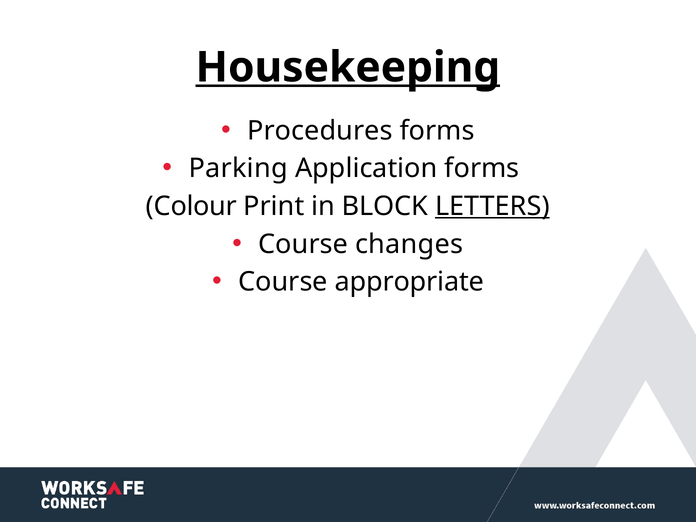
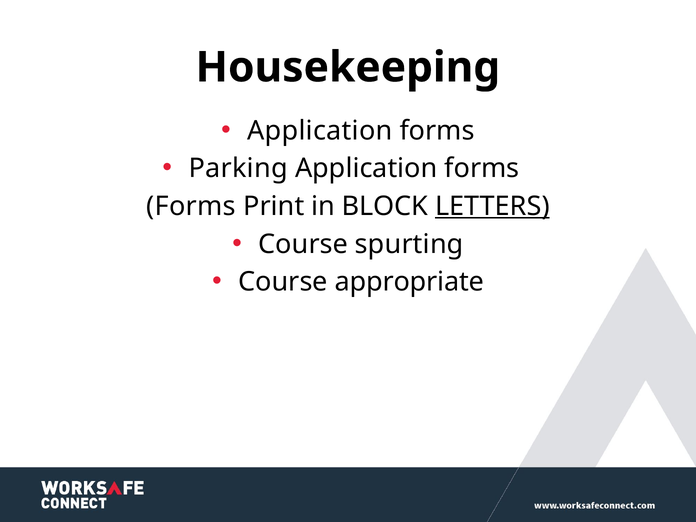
Housekeeping underline: present -> none (348, 67)
Procedures: Procedures -> Application (320, 131)
Colour: Colour -> Forms (191, 206)
changes: changes -> spurting (409, 244)
